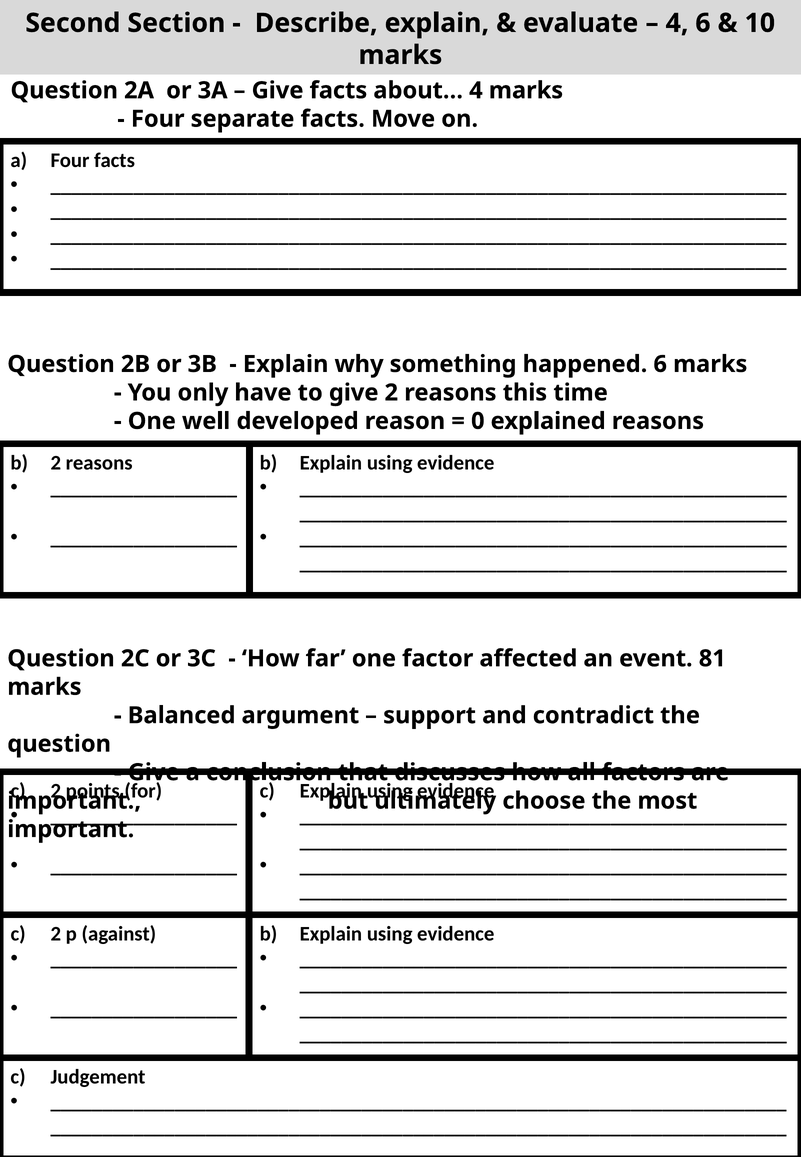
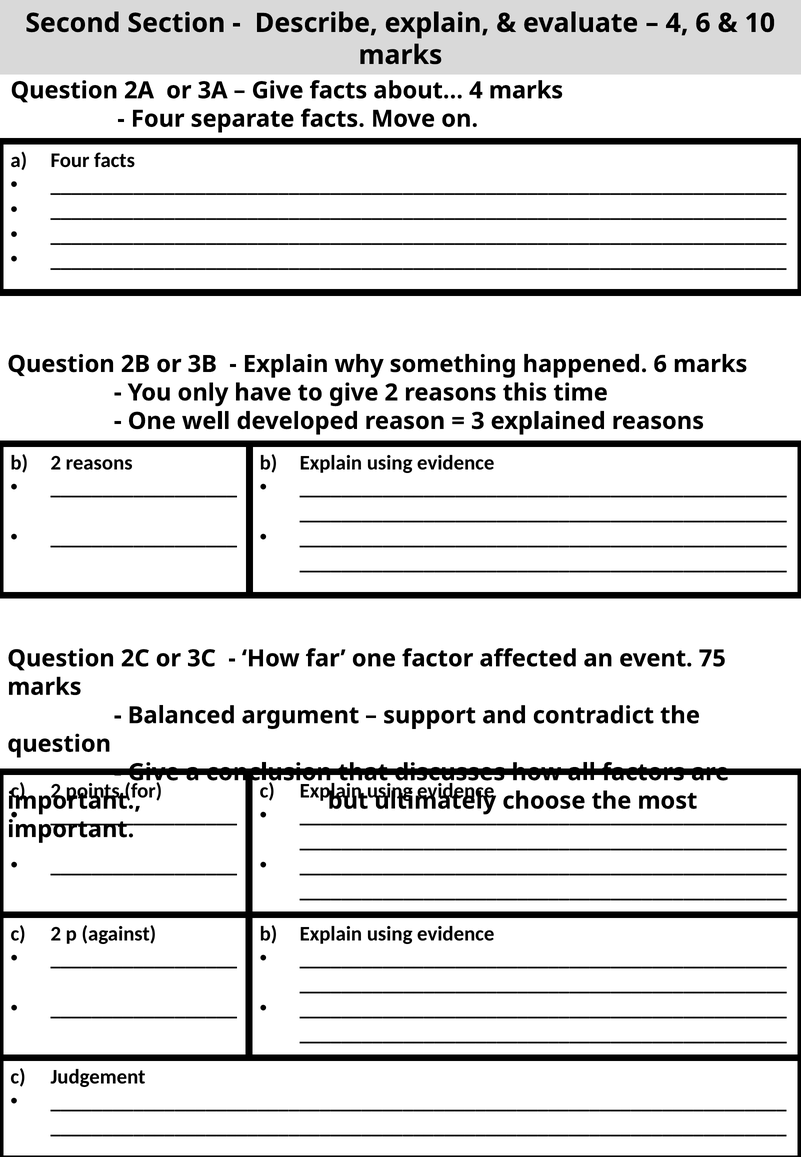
0: 0 -> 3 (478, 421)
81: 81 -> 75 (712, 658)
